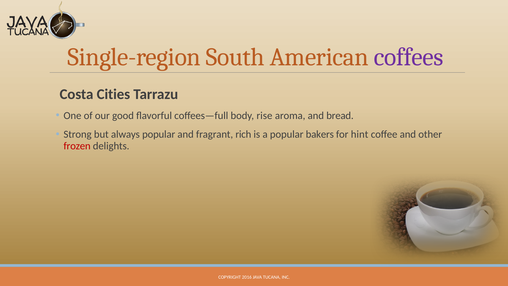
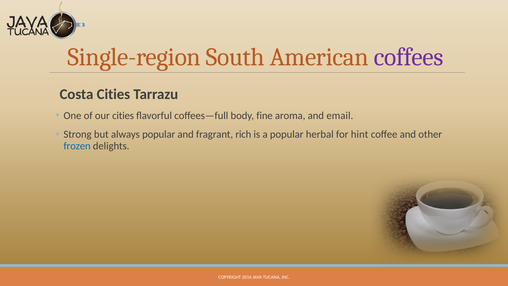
our good: good -> cities (123, 115)
rise: rise -> fine (265, 115)
bread: bread -> email (340, 115)
bakers: bakers -> herbal (320, 134)
frozen colour: red -> blue (77, 146)
